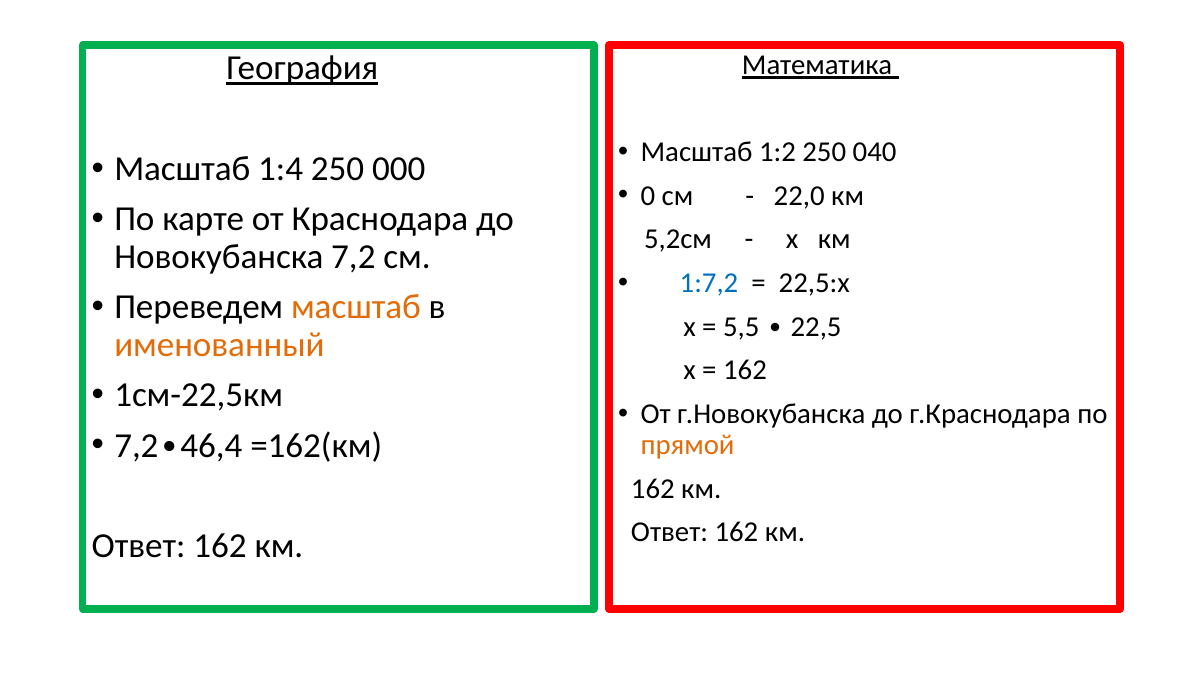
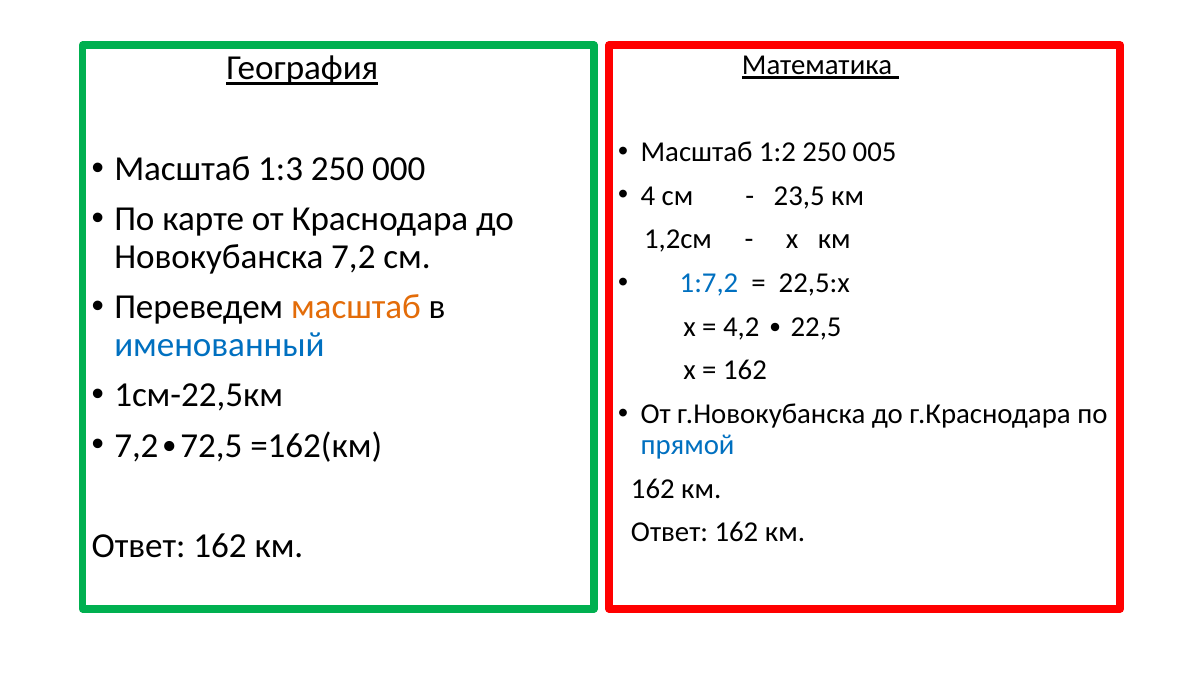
040: 040 -> 005 (875, 152)
1:4: 1:4 -> 1:3 (281, 169)
0: 0 -> 4 (648, 196)
22,0: 22,0 -> 23,5 (799, 196)
5,2см: 5,2см -> 1,2см (678, 240)
5,5: 5,5 -> 4,2 (741, 327)
именованный colour: orange -> blue (219, 345)
46,4: 46,4 -> 72,5 (211, 446)
прямой colour: orange -> blue (688, 445)
